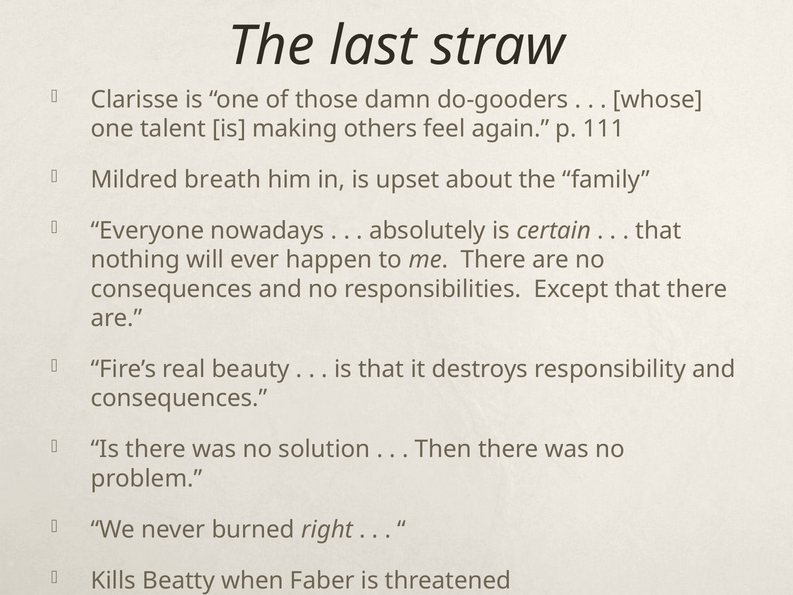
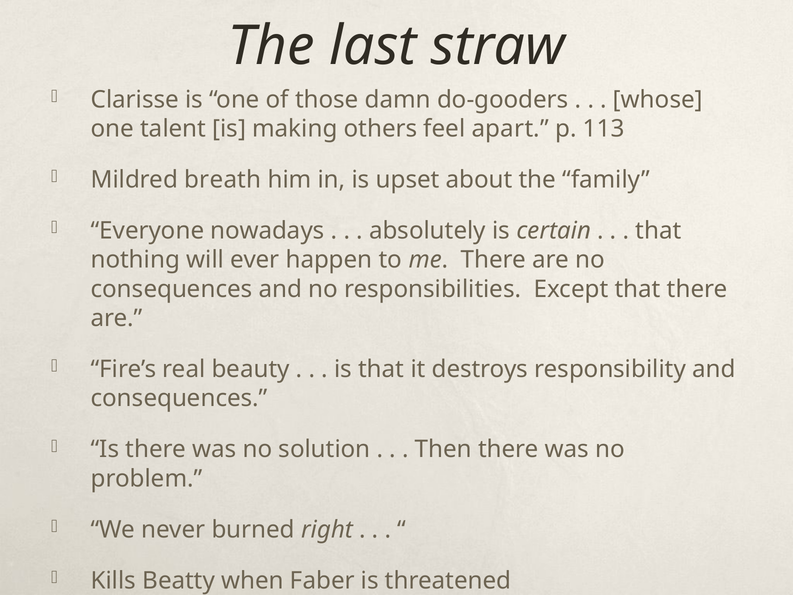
again: again -> apart (510, 129)
111: 111 -> 113 (604, 129)
